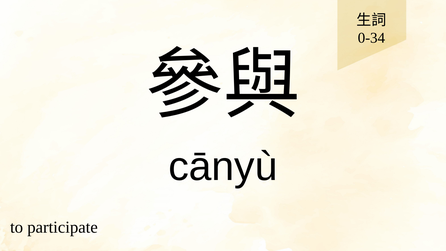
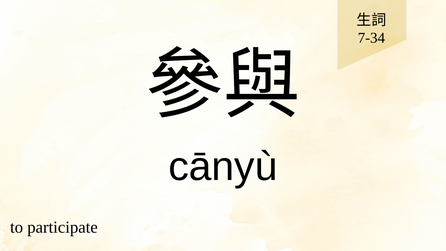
0-34: 0-34 -> 7-34 (371, 38)
